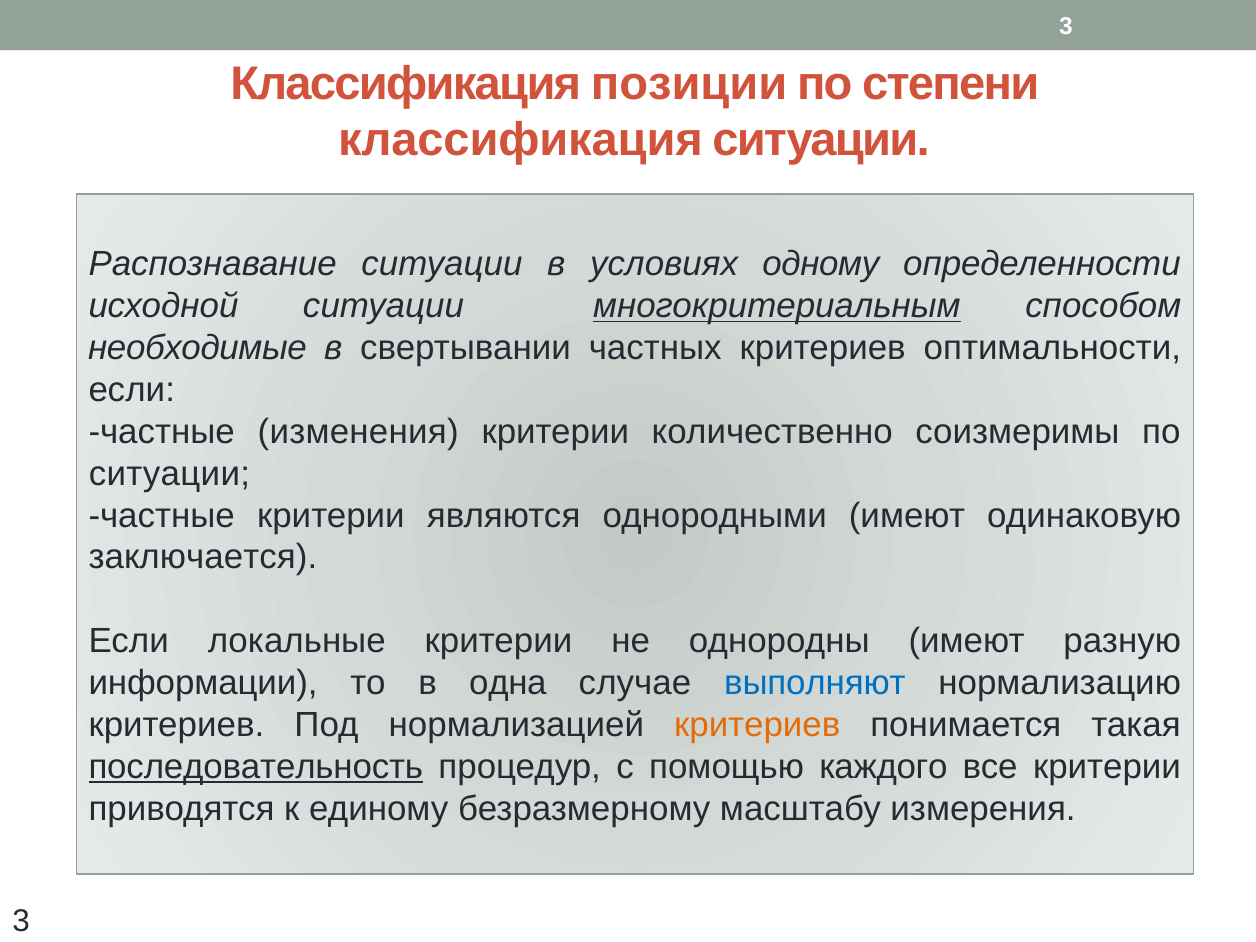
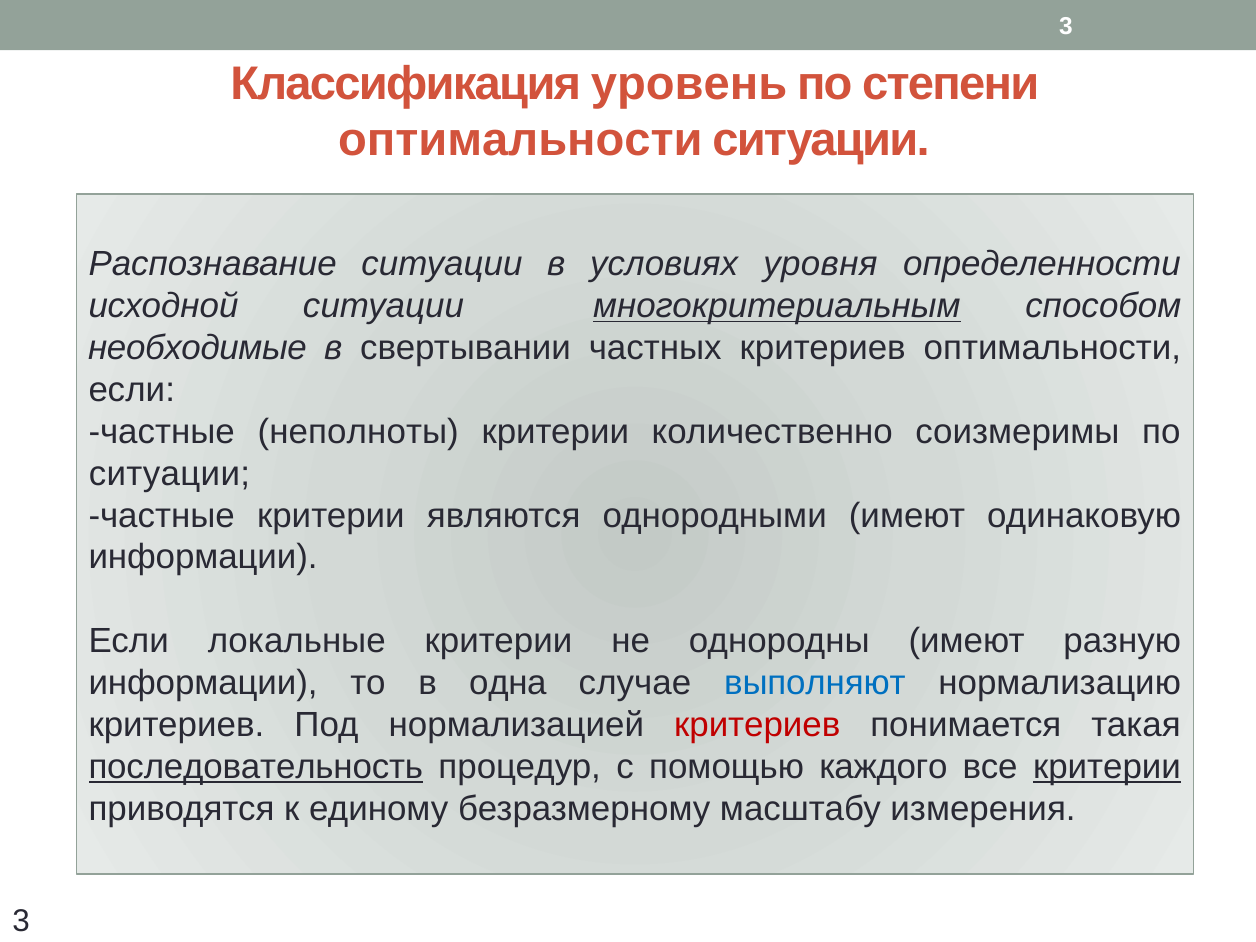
позиции: позиции -> уровень (689, 83)
классификация: классификация -> оптимальности (520, 140)
одному: одному -> уровня (820, 264)
изменения: изменения -> неполноты (358, 432)
заключается: заключается -> информации (203, 557)
критериев colour: orange -> red (757, 725)
критерии underline: none -> present (1107, 767)
